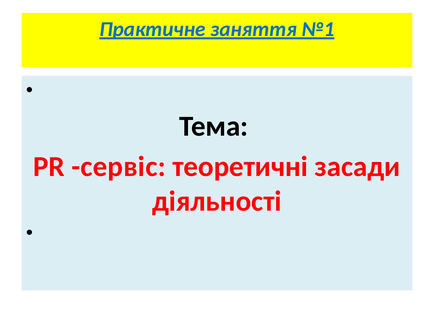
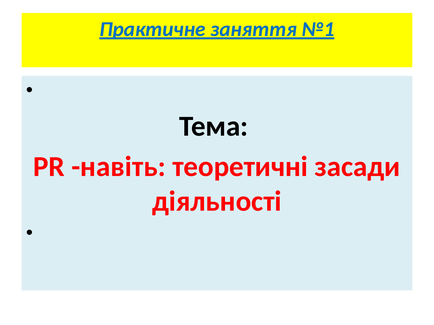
сервіс: сервіс -> навіть (119, 167)
